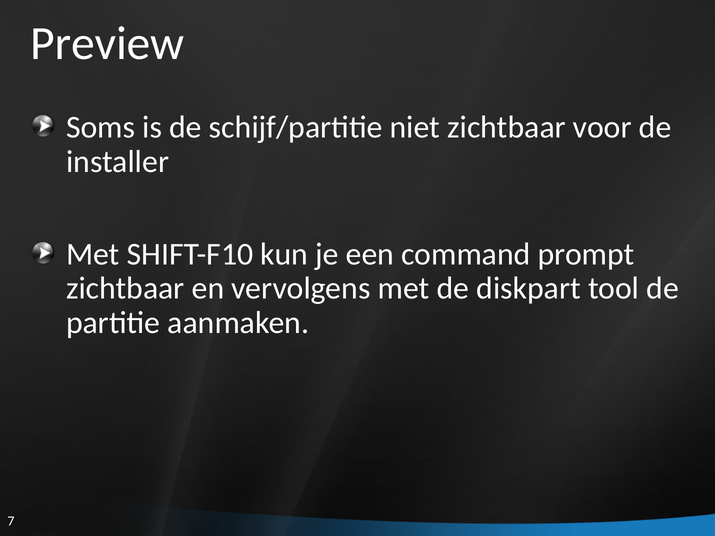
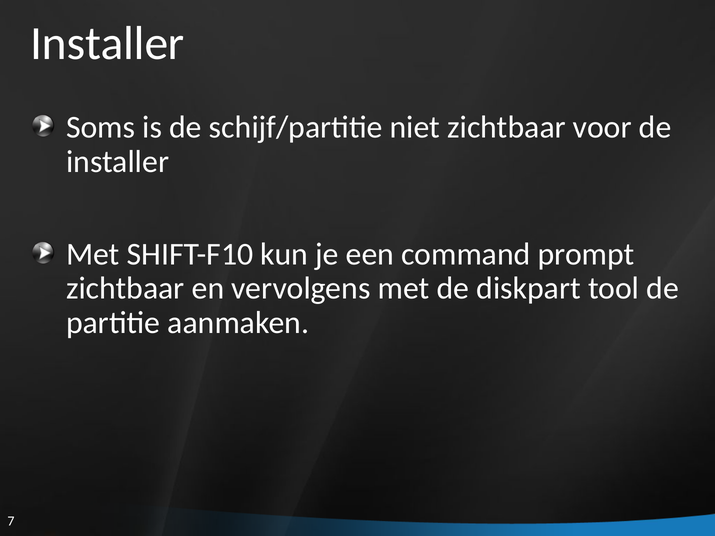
Preview: Preview -> Installer (107, 43)
